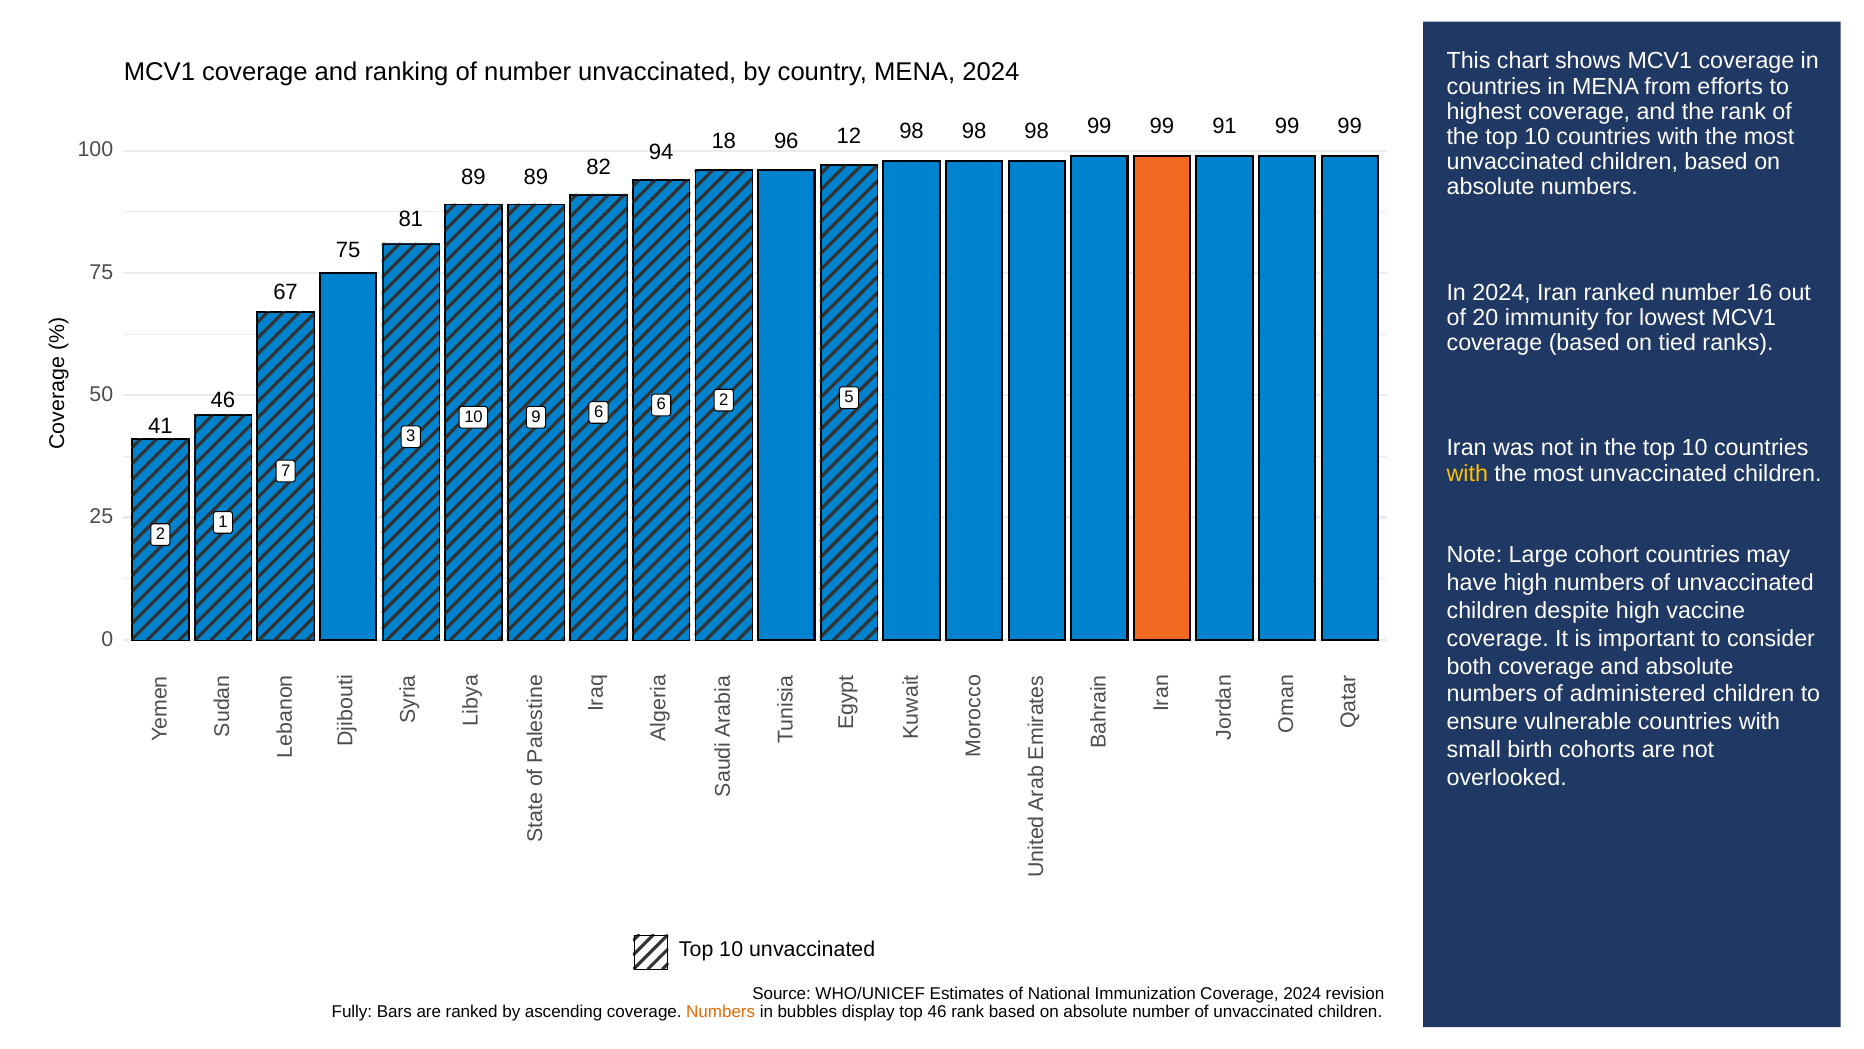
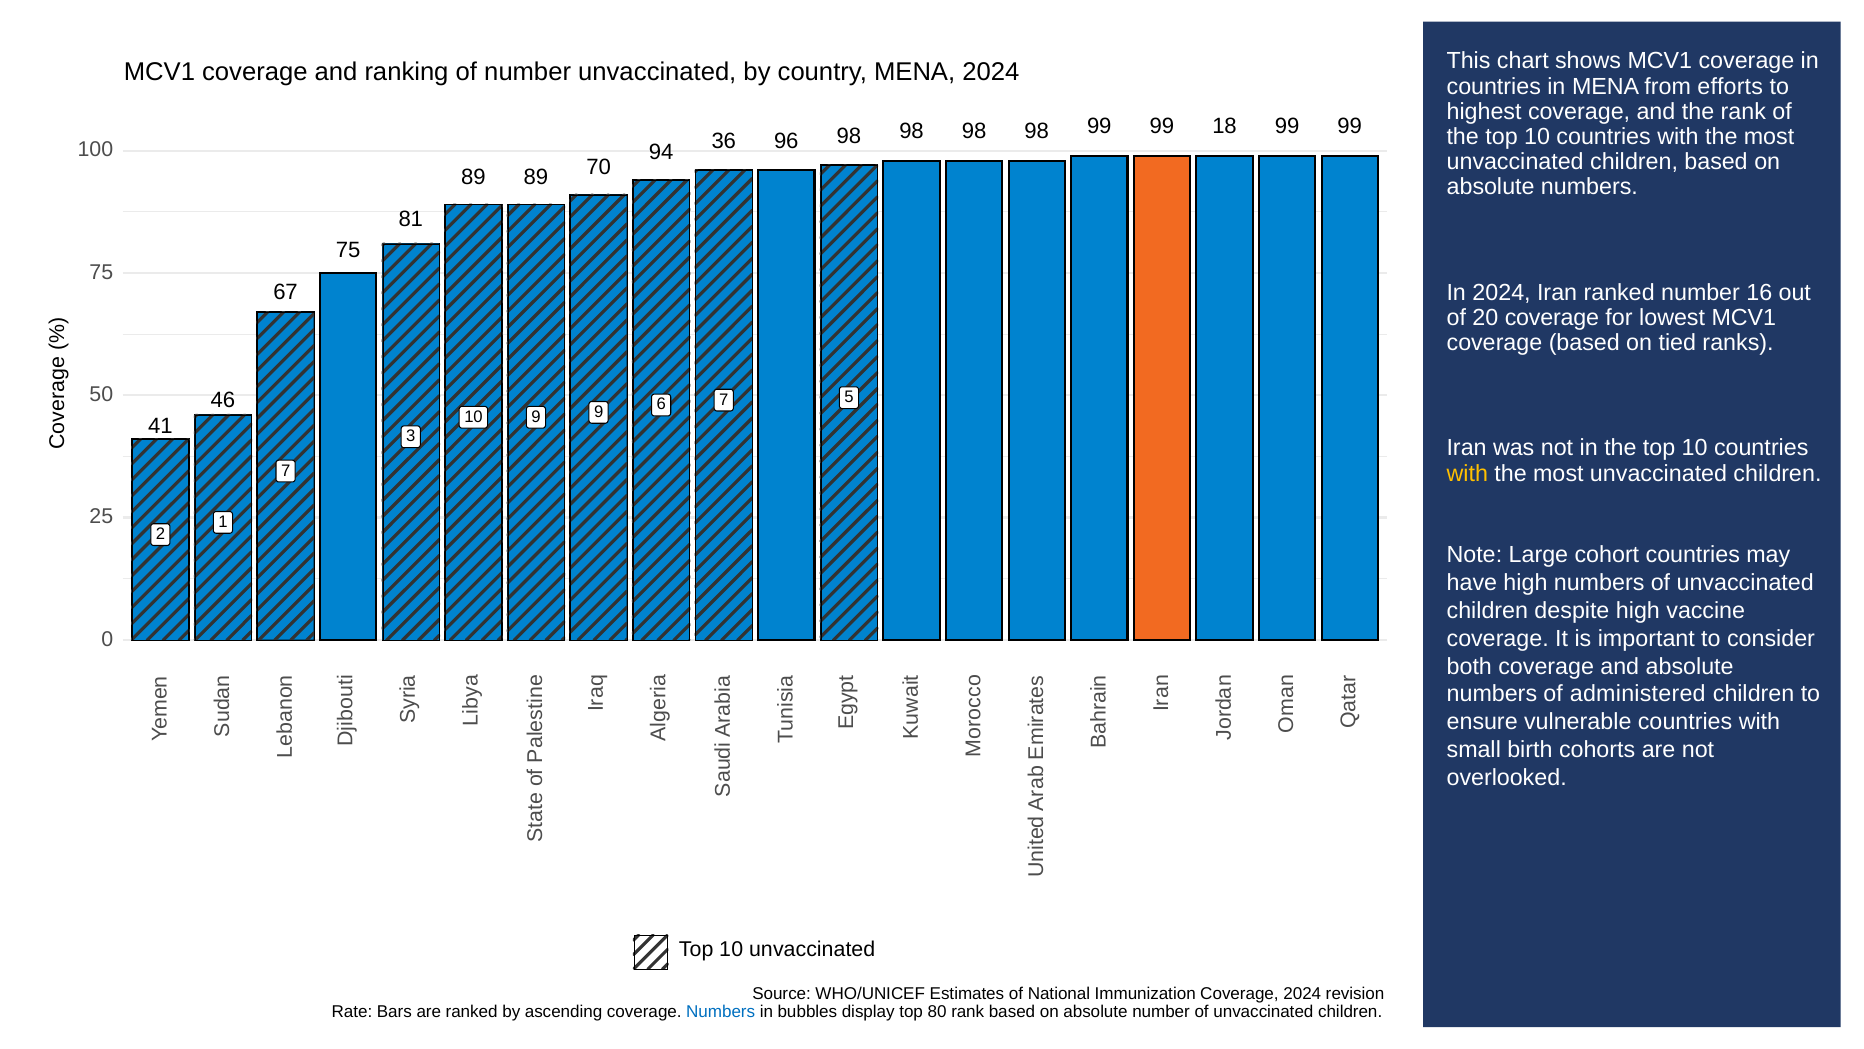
91: 91 -> 18 (1225, 126)
18: 18 -> 36 (724, 141)
96 12: 12 -> 98 (849, 136)
82: 82 -> 70 (599, 167)
20 immunity: immunity -> coverage (1552, 318)
10 6: 6 -> 9 (599, 412)
6 2: 2 -> 7 (724, 399)
Fully: Fully -> Rate (352, 1012)
Numbers colour: orange -> blue (721, 1012)
top 46: 46 -> 80 (937, 1012)
